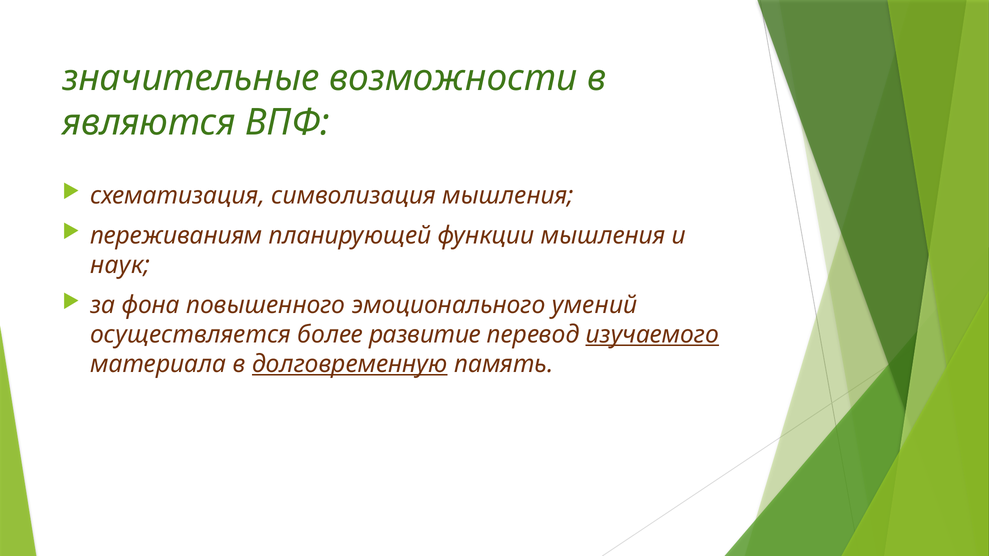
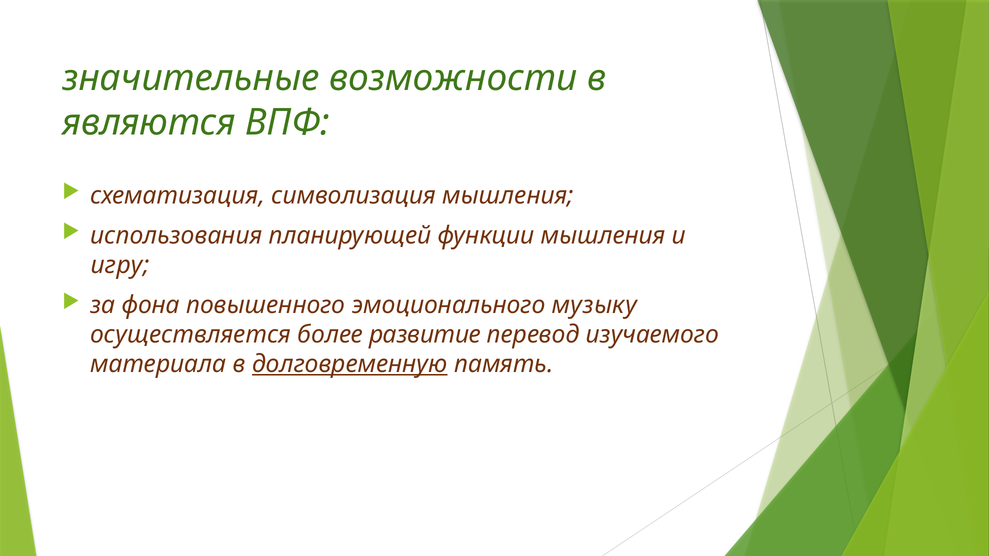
переживаниям: переживаниям -> использования (176, 236)
наук: наук -> игру (120, 265)
умений: умений -> музыку (594, 305)
изучаемого underline: present -> none (652, 335)
